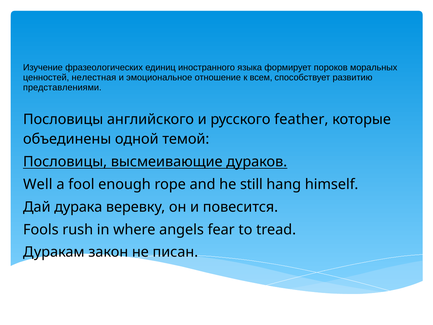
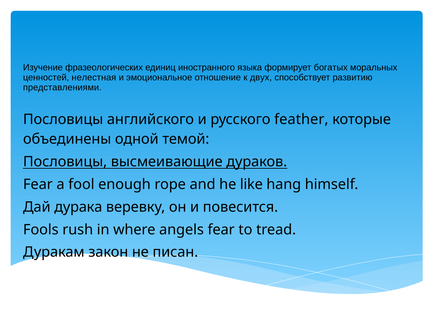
пороков: пороков -> богатых (331, 67)
всем: всем -> двух (261, 77)
Well: Well -> Fear (38, 184)
still: still -> like (251, 184)
